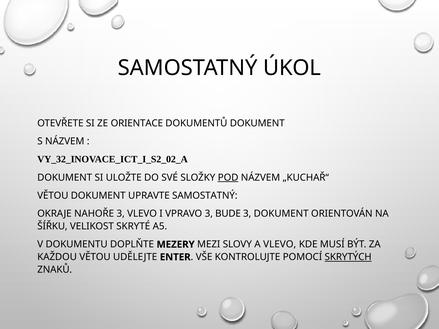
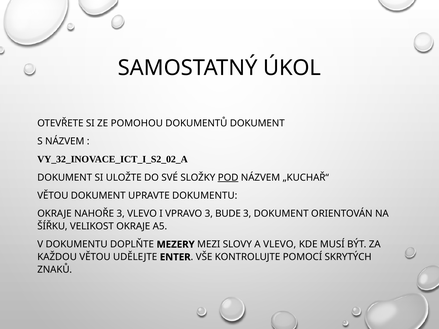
ORIENTACE: ORIENTACE -> POMOHOU (137, 123)
UPRAVTE SAMOSTATNÝ: SAMOSTATNÝ -> DOKUMENTU (205, 196)
VELIKOST SKRYTÉ: SKRYTÉ -> OKRAJE (133, 226)
SKRYTÝCH underline: present -> none (348, 257)
